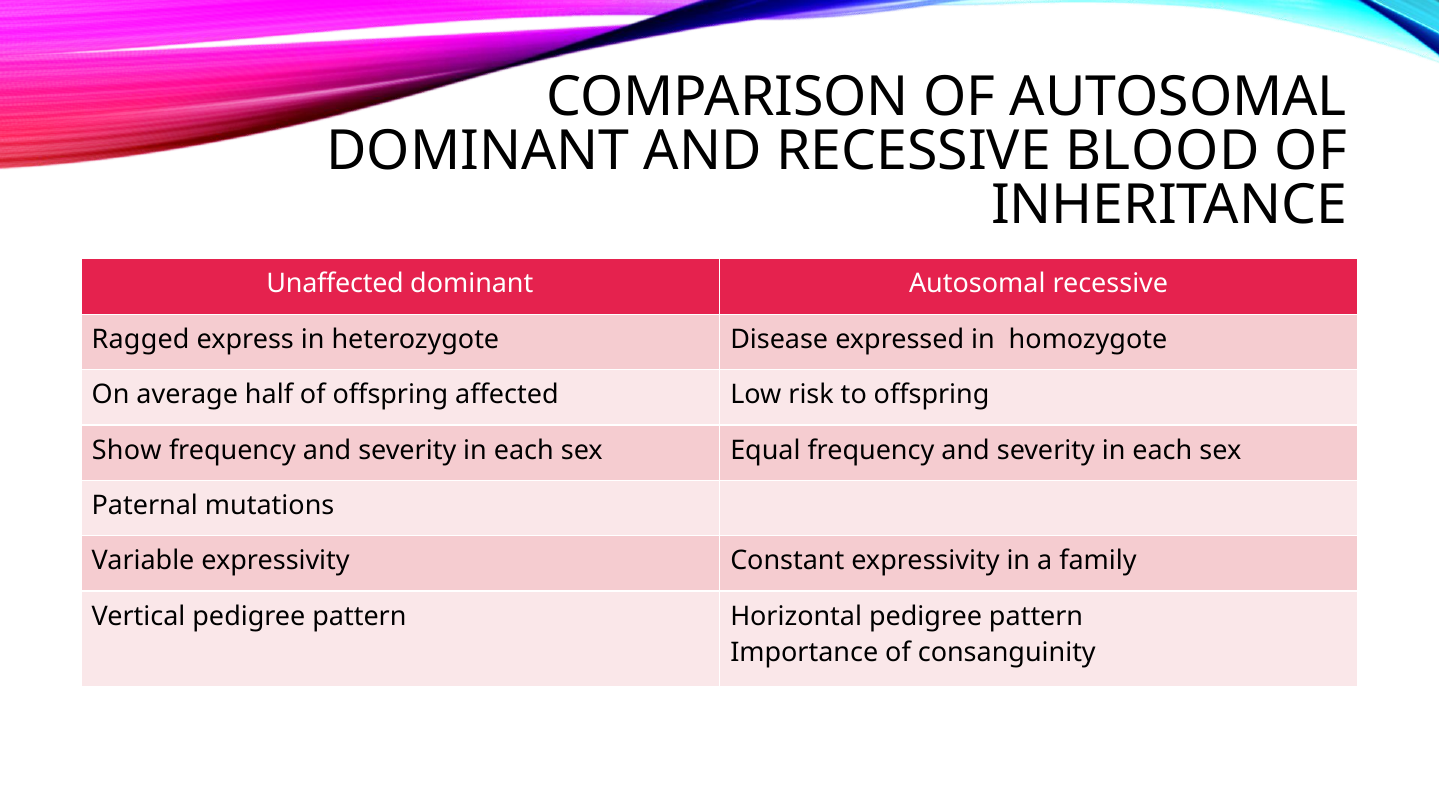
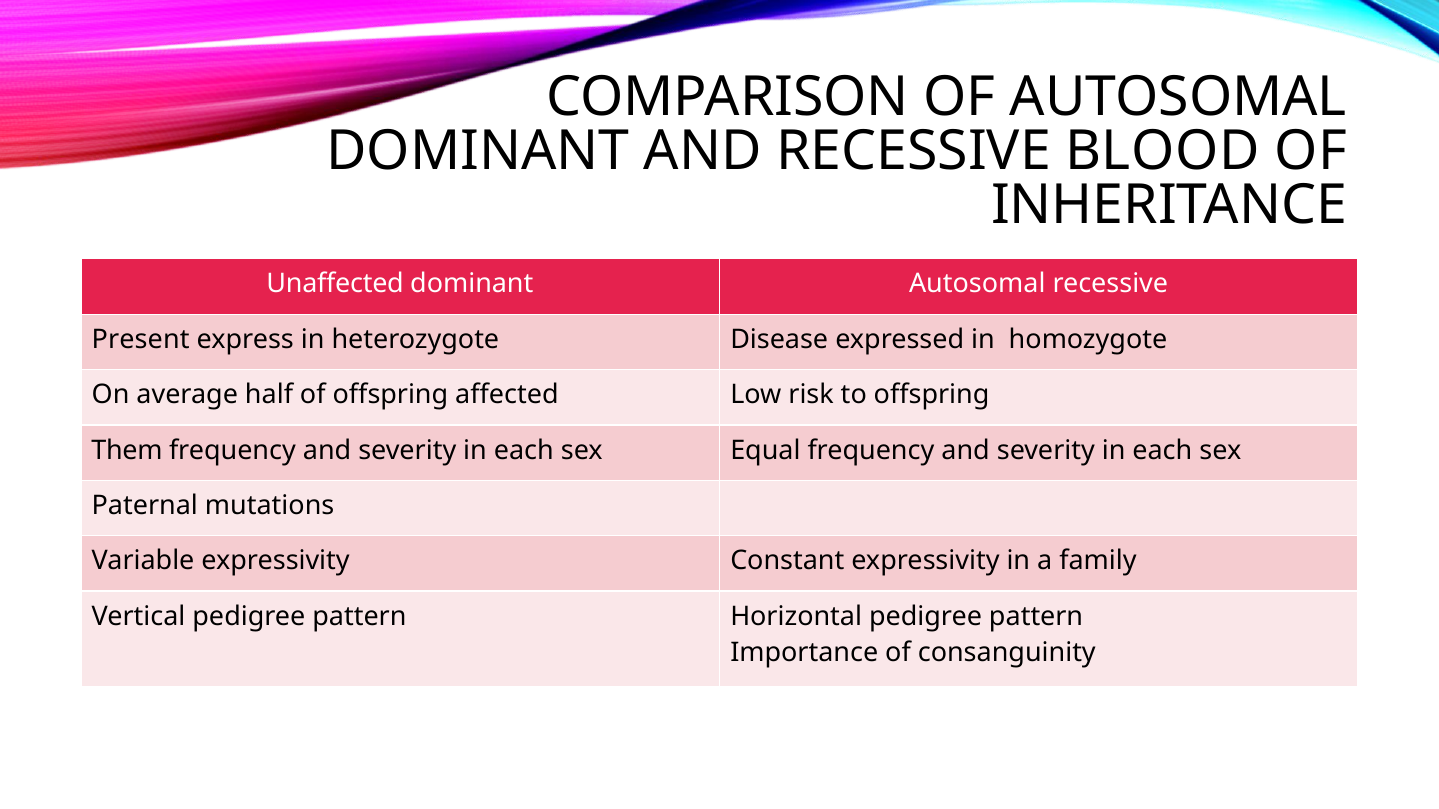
Ragged: Ragged -> Present (141, 340)
Show: Show -> Them (127, 450)
